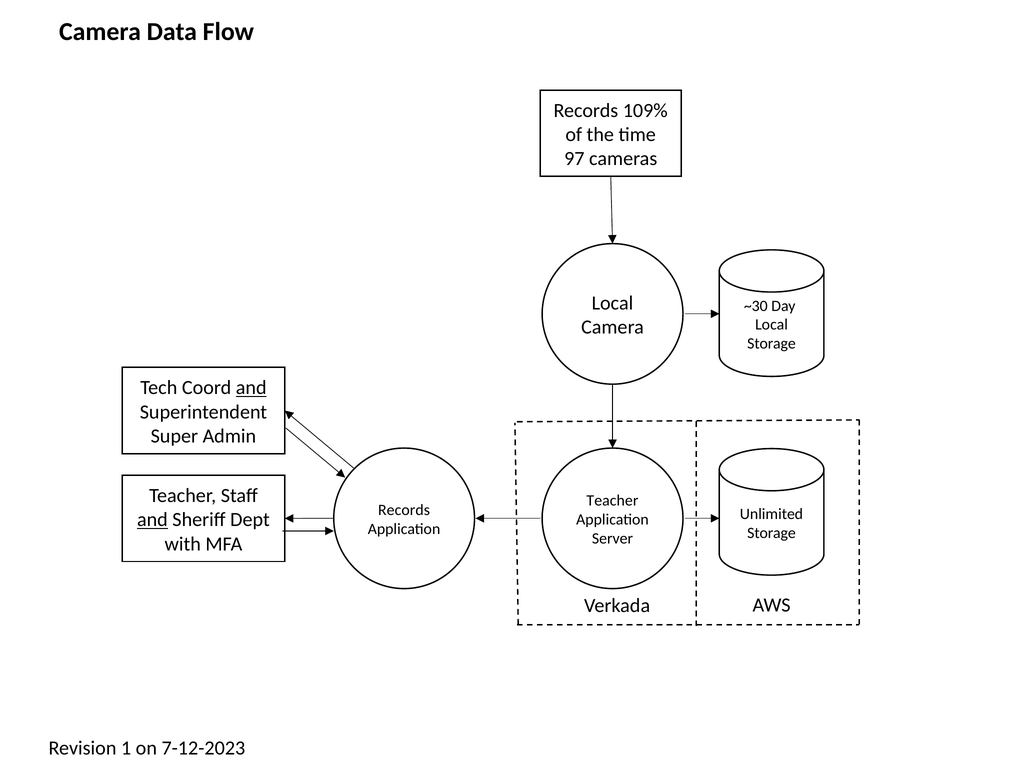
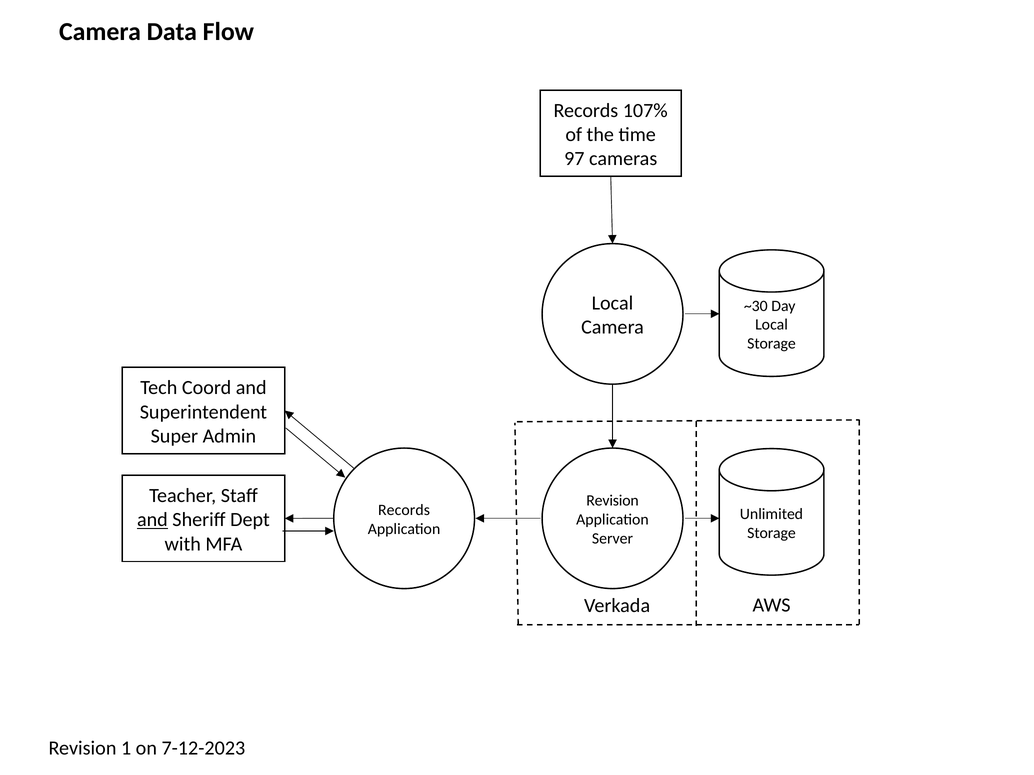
109%: 109% -> 107% (645, 111)
and underline: present -> none (251, 388)
Teacher: Teacher -> Revision (613, 501)
